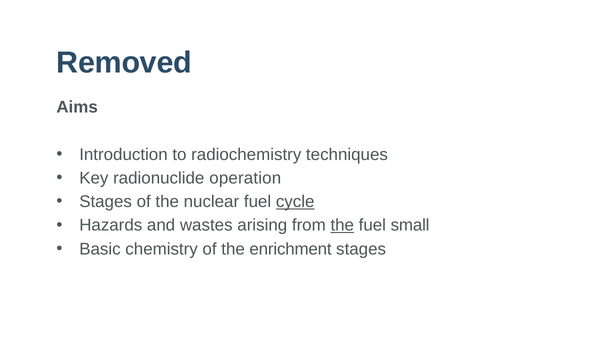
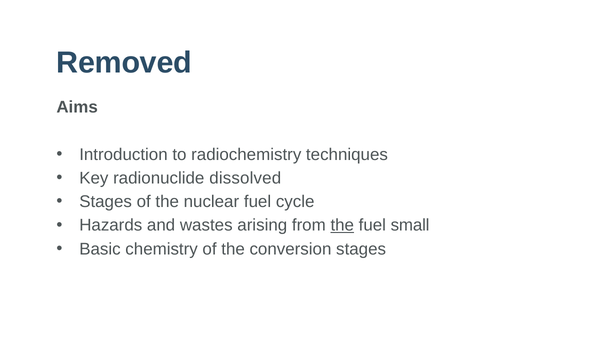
operation: operation -> dissolved (245, 178)
cycle underline: present -> none (295, 202)
enrichment: enrichment -> conversion (290, 249)
